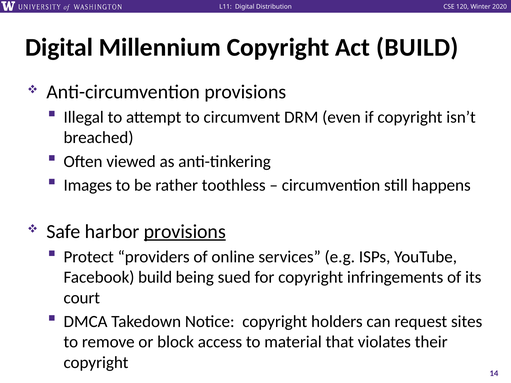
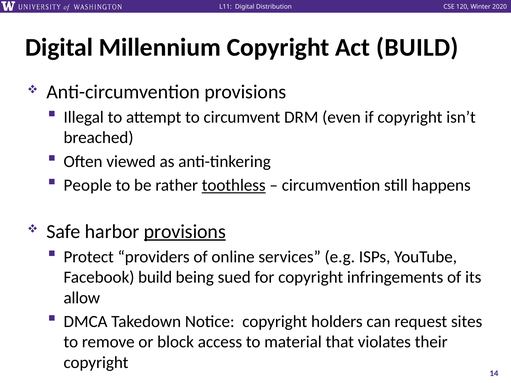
Images: Images -> People (88, 185)
toothless underline: none -> present (234, 185)
court: court -> allow (82, 298)
